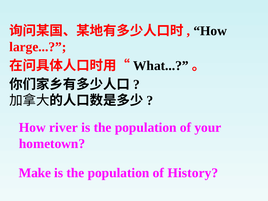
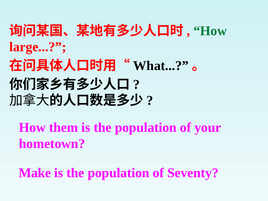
How colour: black -> green (210, 31)
river: river -> them (64, 128)
History: History -> Seventy (193, 173)
